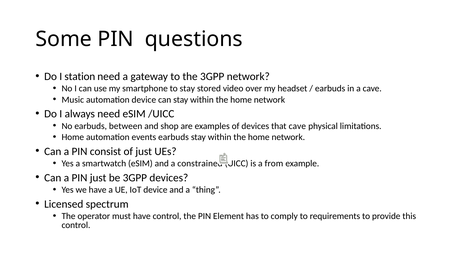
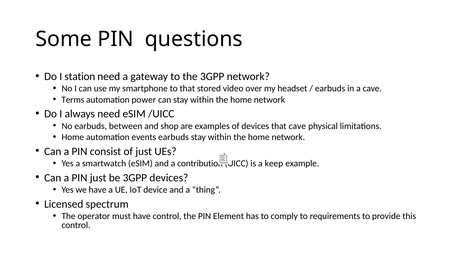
to stay: stay -> that (187, 88)
Music: Music -> Terms (73, 100)
automation device: device -> power (144, 100)
constrained: constrained -> contribution (200, 163)
from: from -> keep (274, 163)
